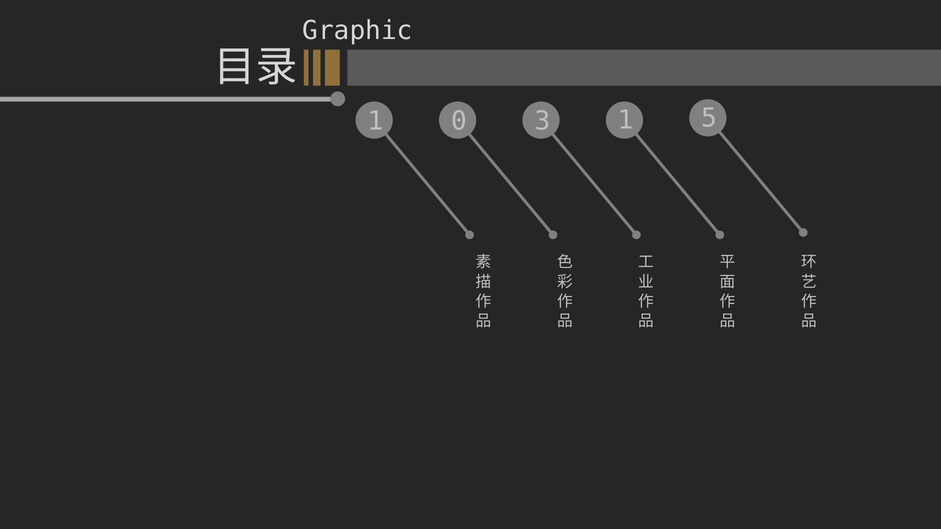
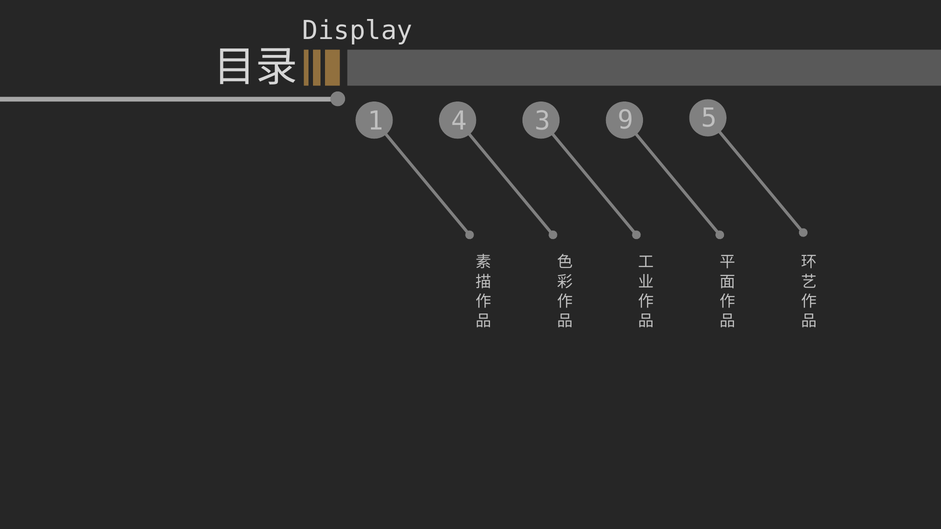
Graphic: Graphic -> Display (357, 31)
0: 0 -> 4 (459, 121)
3 1: 1 -> 9 (626, 120)
